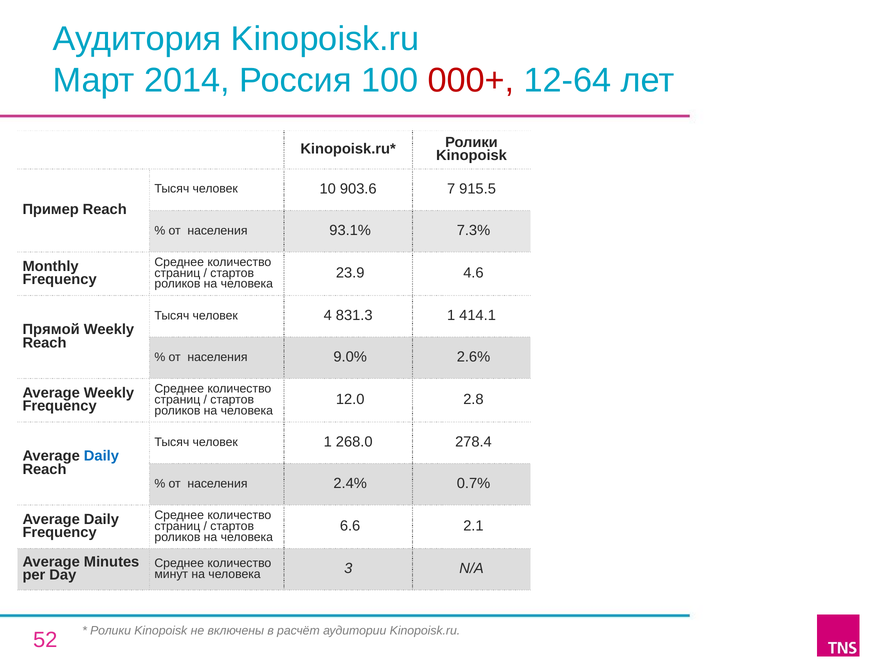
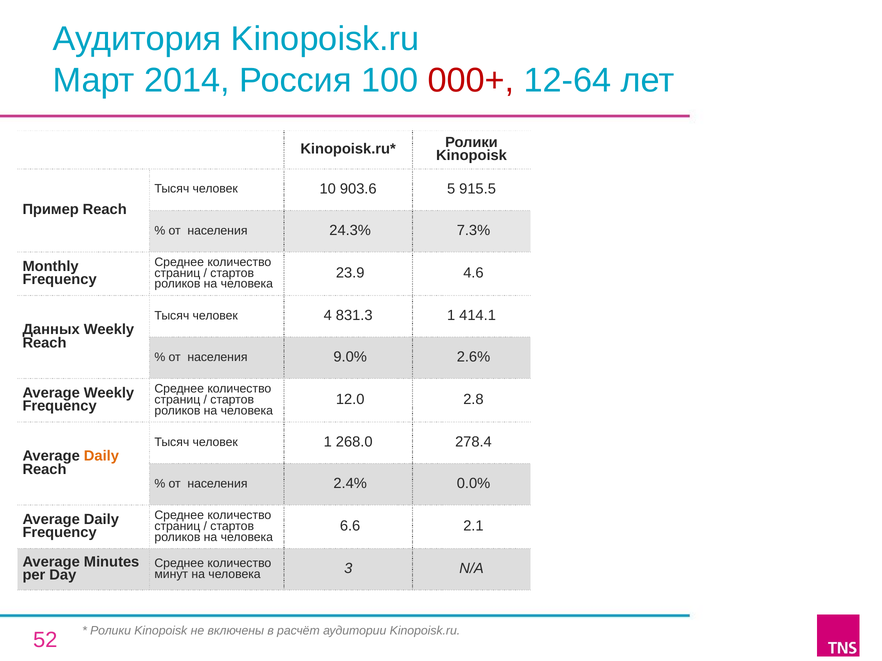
7: 7 -> 5 (451, 189)
93.1%: 93.1% -> 24.3% (350, 231)
Прямой: Прямой -> Данных (51, 330)
Daily colour: blue -> orange (101, 456)
0.7%: 0.7% -> 0.0% (474, 484)
